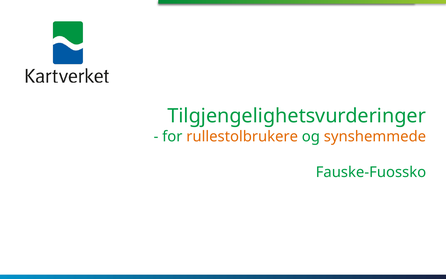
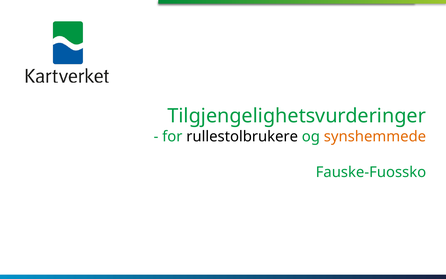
rullestolbrukere colour: orange -> black (242, 136)
